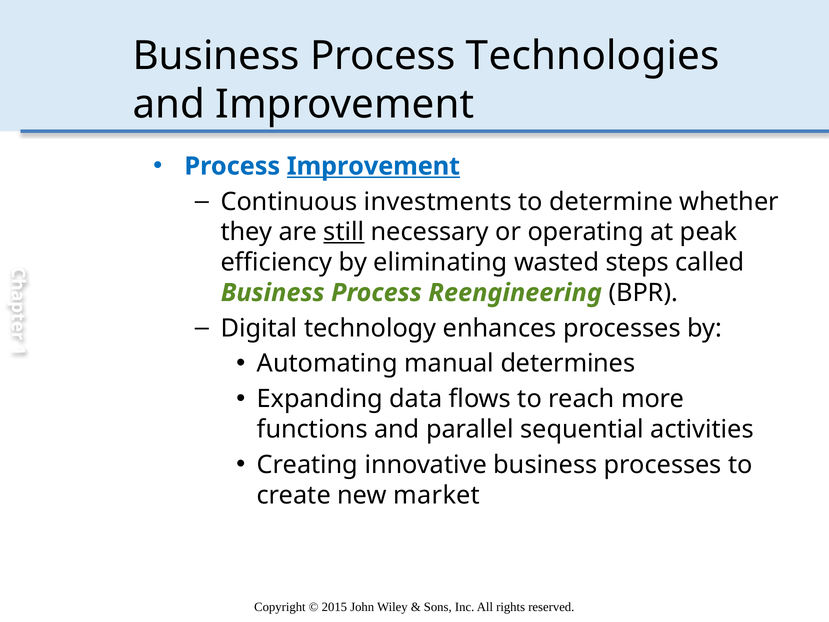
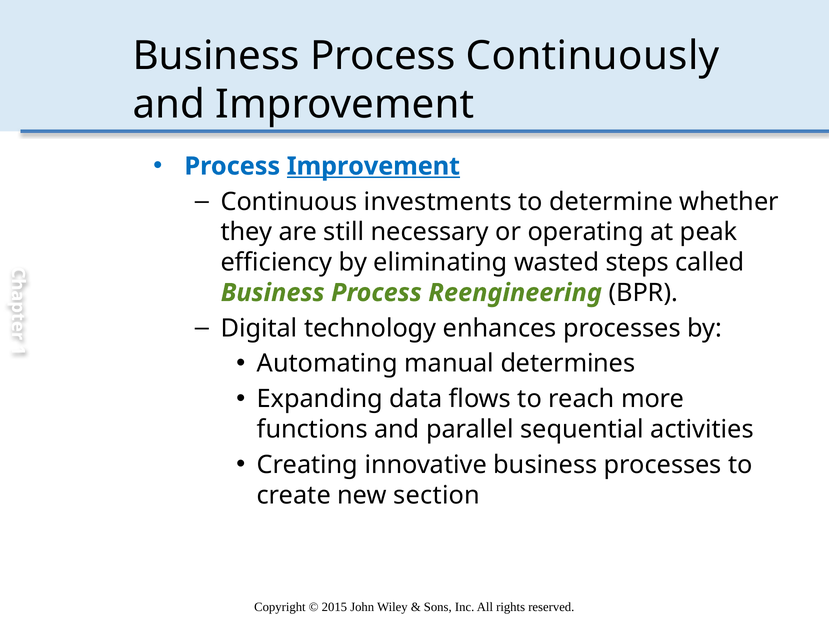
Technologies: Technologies -> Continuously (593, 56)
still underline: present -> none (344, 232)
market: market -> section (437, 495)
